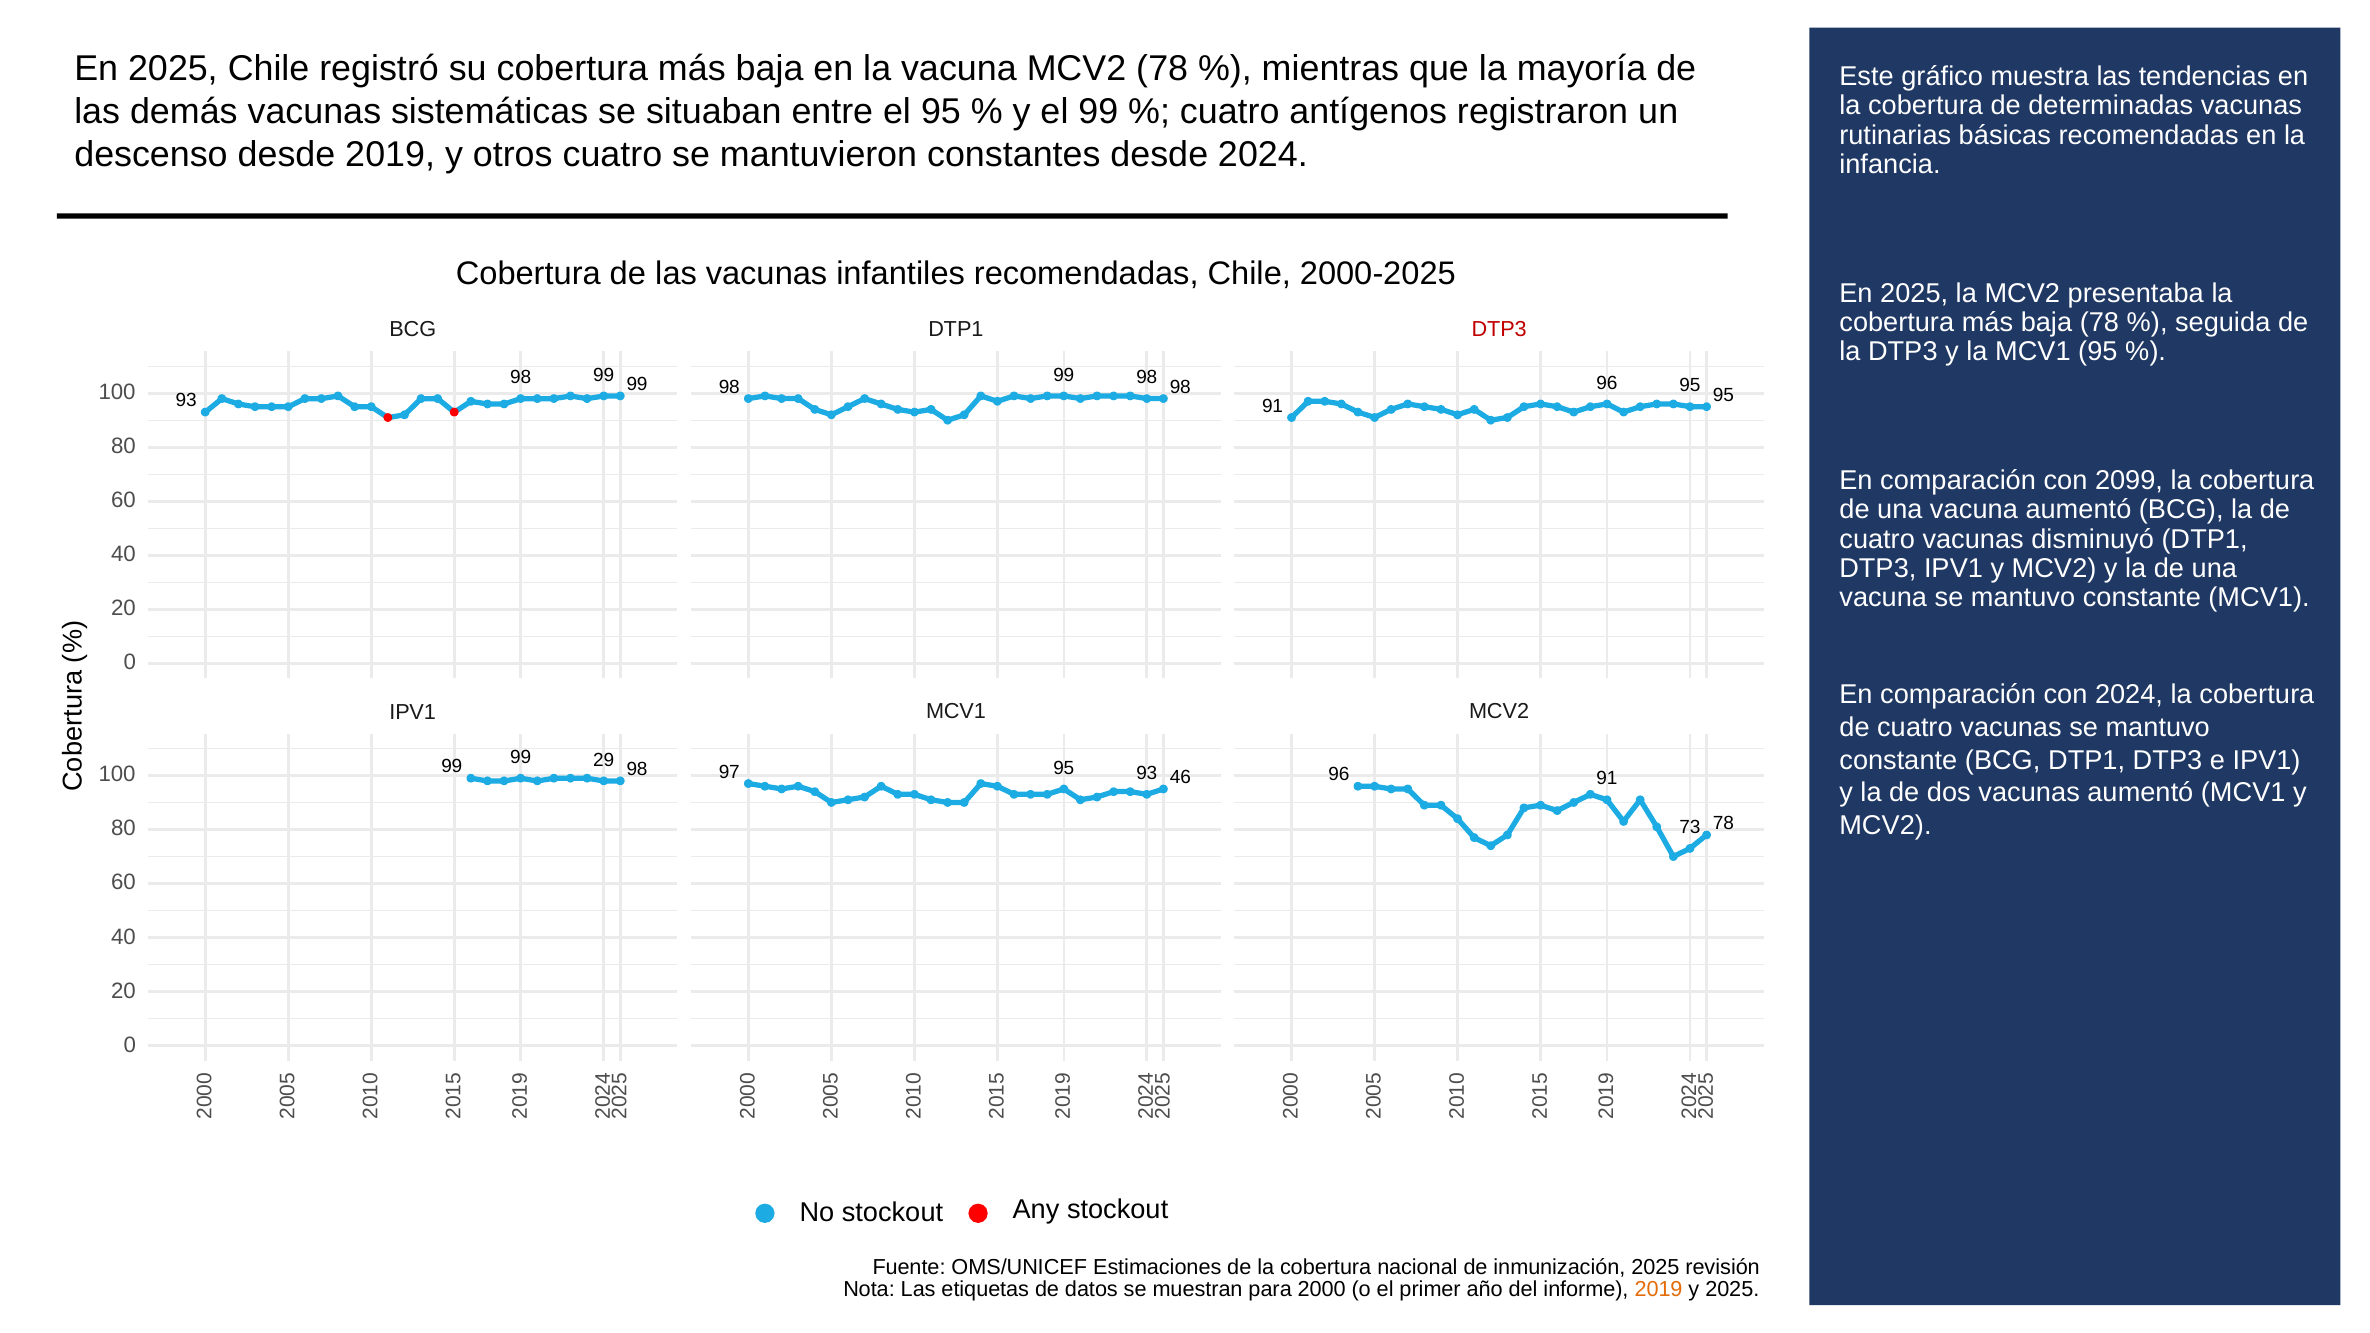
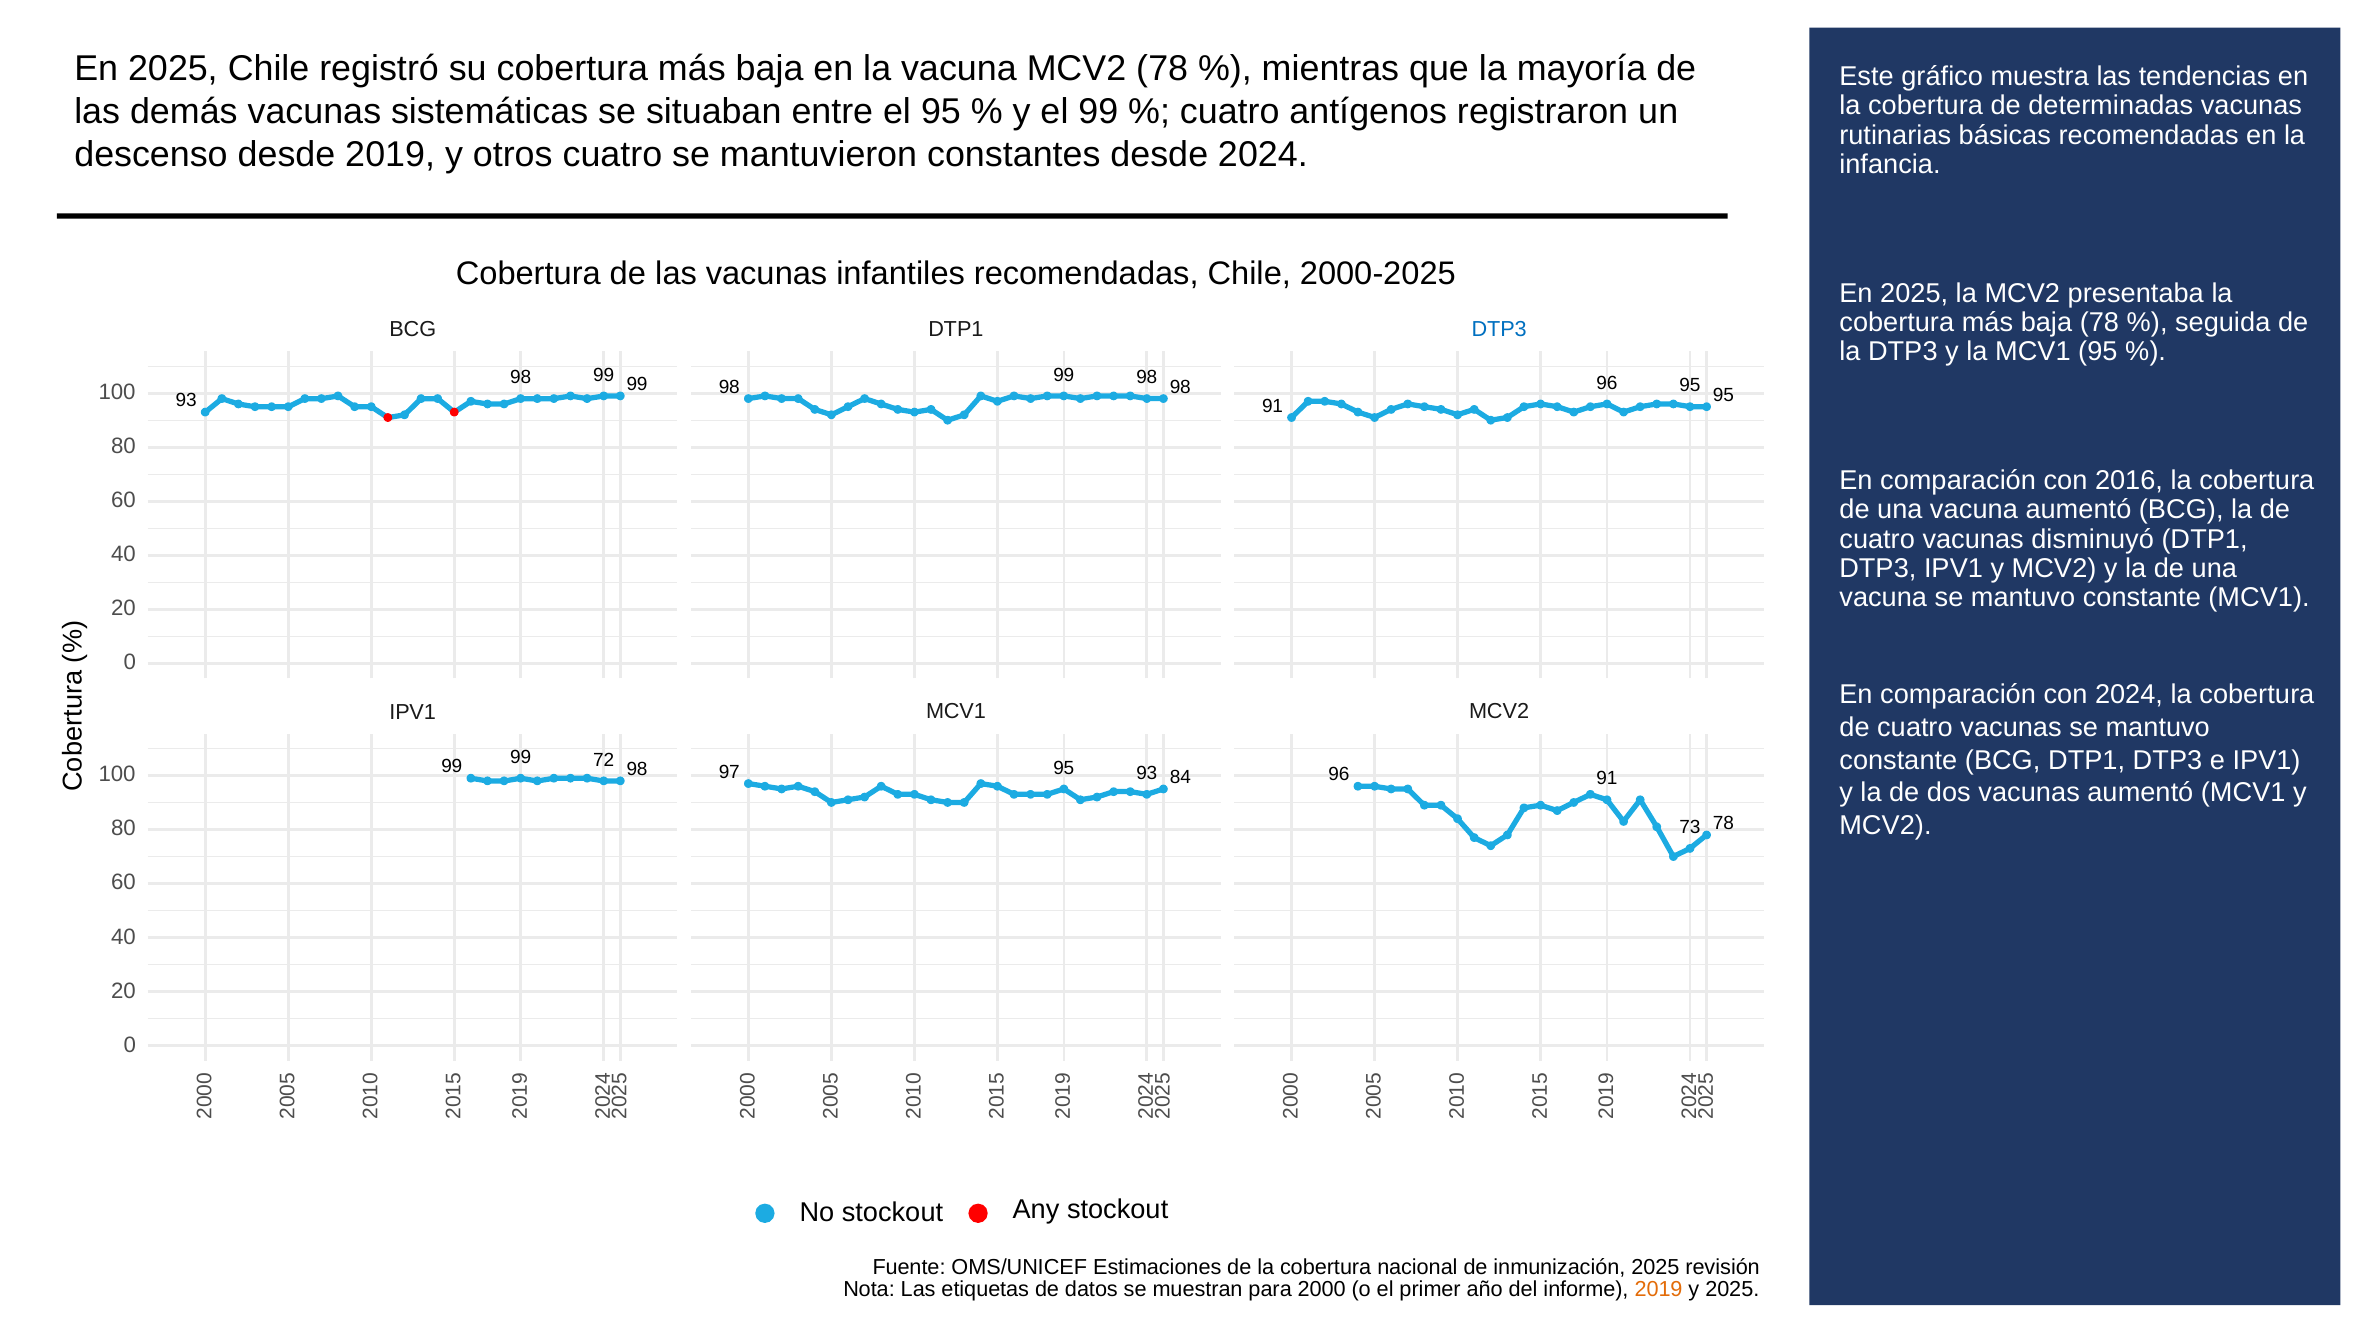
DTP3 colour: red -> blue (1499, 330)
2099: 2099 -> 2016 (2129, 480)
29: 29 -> 72 (604, 760)
46: 46 -> 84 (1180, 777)
